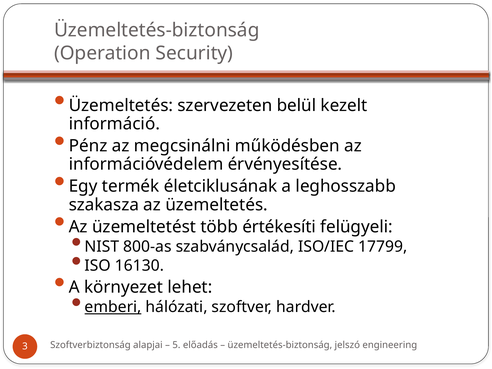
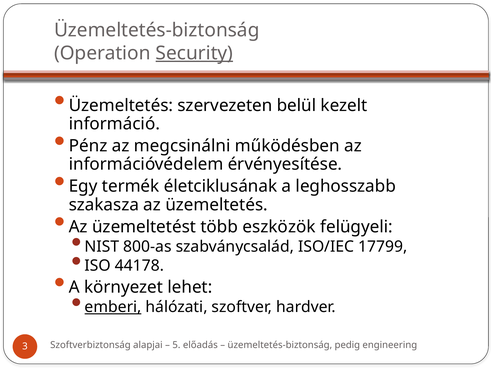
Security underline: none -> present (194, 53)
értékesíti: értékesíti -> eszközök (279, 227)
16130: 16130 -> 44178 (139, 266)
jelszó: jelszó -> pedig (347, 345)
